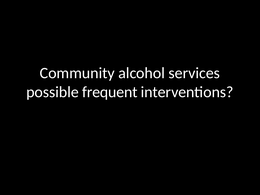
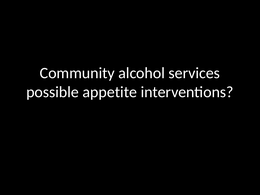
frequent: frequent -> appetite (110, 92)
